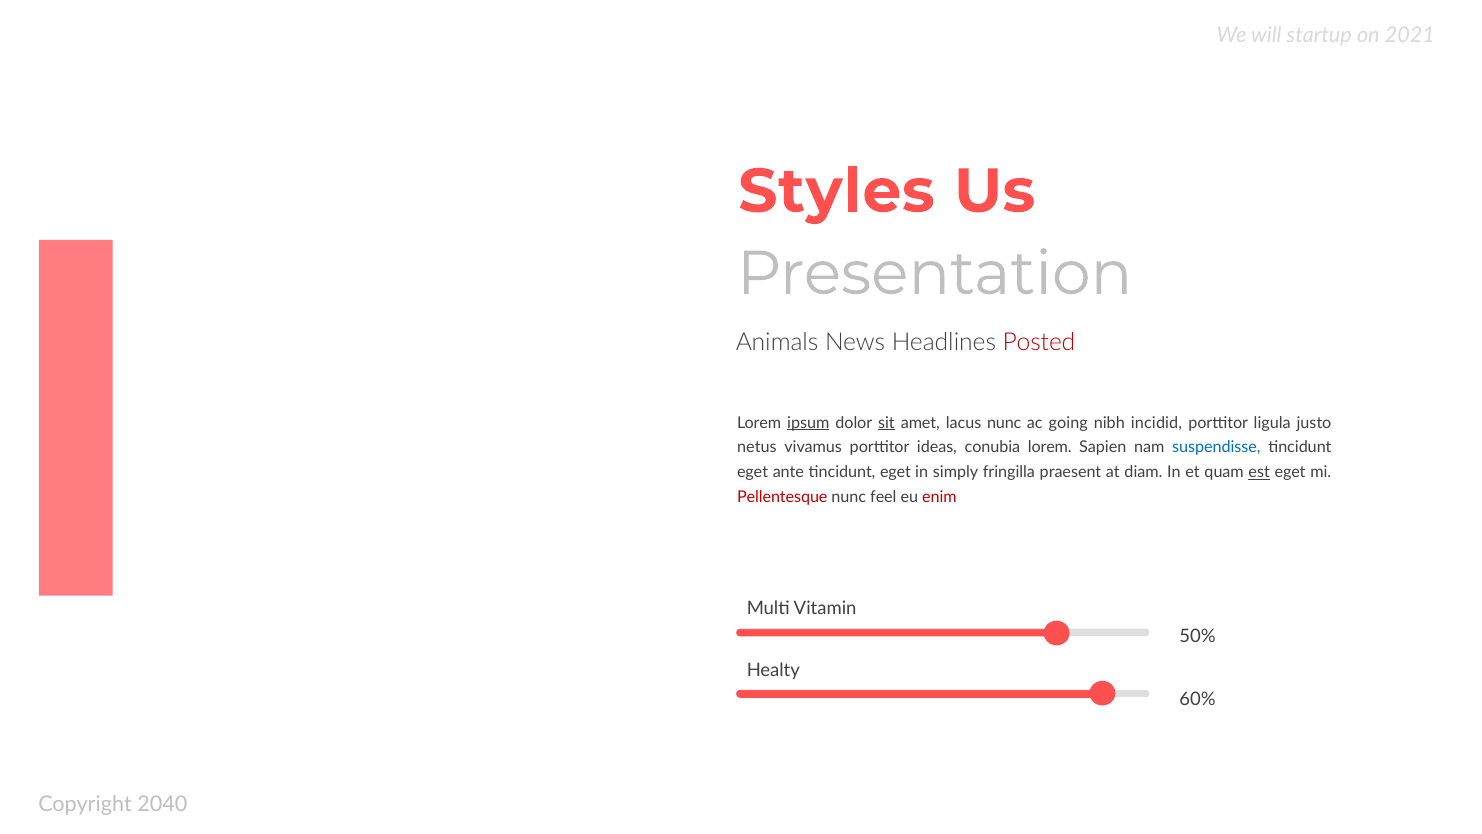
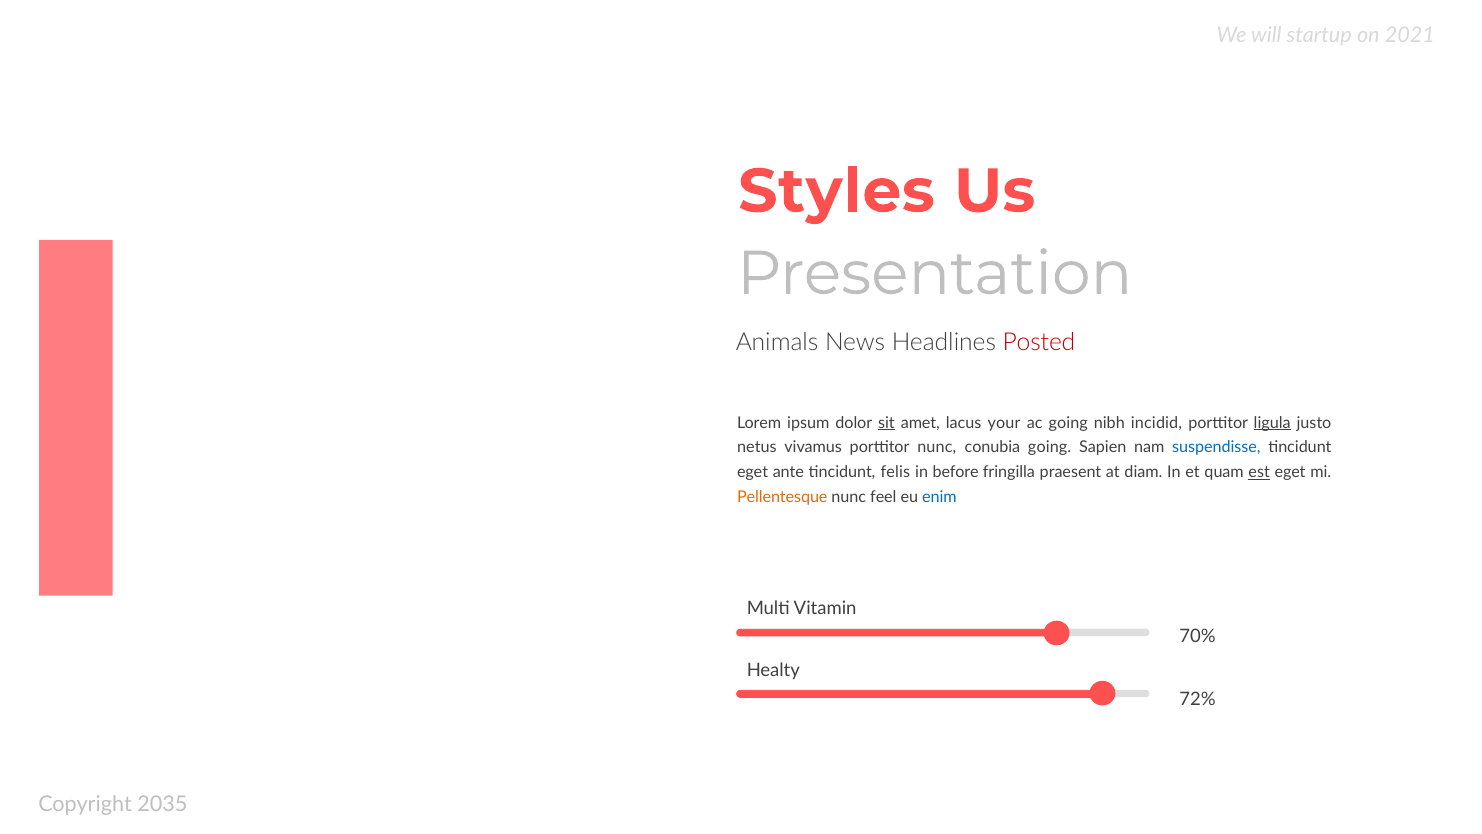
ipsum underline: present -> none (808, 423)
lacus nunc: nunc -> your (1004, 423)
ligula underline: none -> present (1272, 423)
porttitor ideas: ideas -> nunc (937, 447)
conubia lorem: lorem -> going (1050, 447)
ante tincidunt eget: eget -> felis (895, 472)
simply: simply -> before (956, 472)
Pellentesque colour: red -> orange (782, 497)
enim colour: red -> blue (939, 497)
50%: 50% -> 70% (1198, 636)
60%: 60% -> 72% (1198, 699)
2040: 2040 -> 2035 (162, 804)
